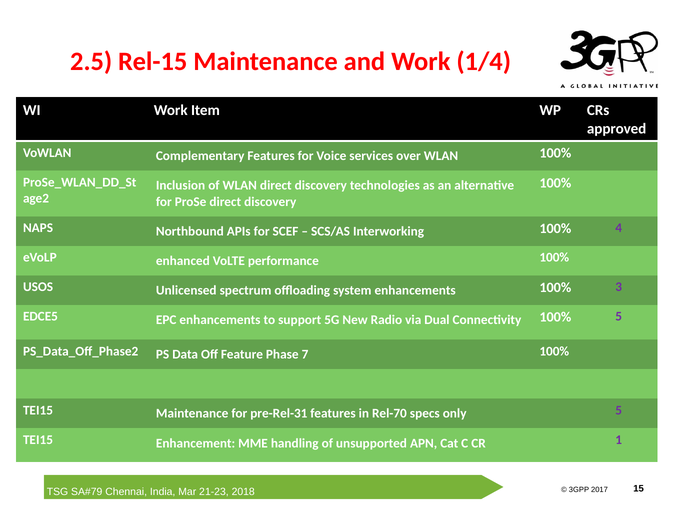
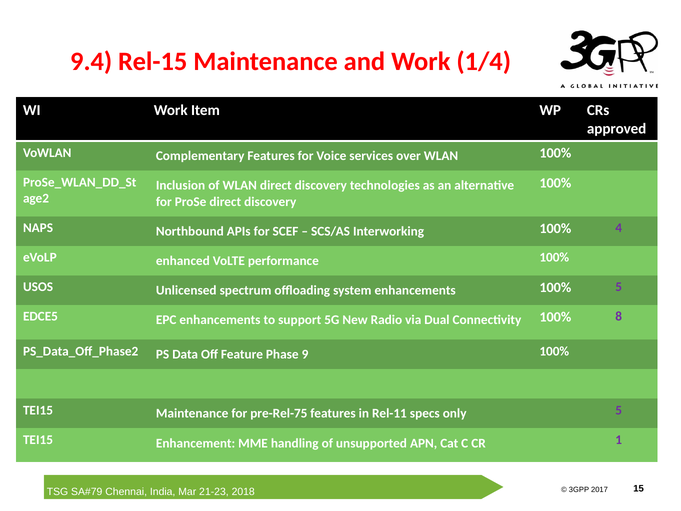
2.5: 2.5 -> 9.4 (91, 61)
100% 3: 3 -> 5 (619, 287)
100% 5: 5 -> 8 (619, 316)
7: 7 -> 9 (305, 354)
pre-Rel-31: pre-Rel-31 -> pre-Rel-75 (279, 413)
Rel-70: Rel-70 -> Rel-11 (389, 413)
